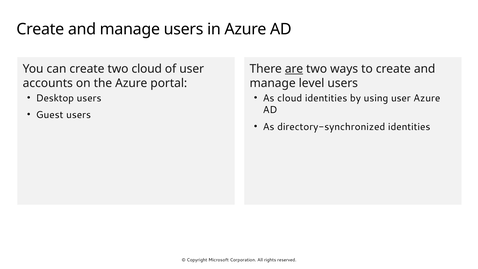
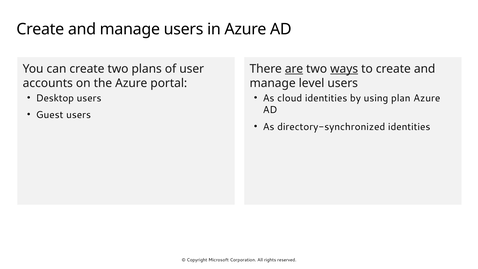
two cloud: cloud -> plans (147, 69)
ways underline: none -> present (344, 69)
using user: user -> plan (401, 98)
